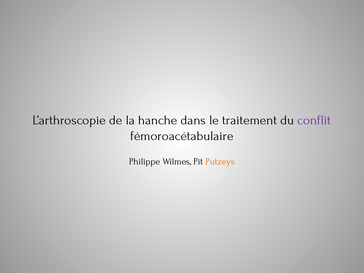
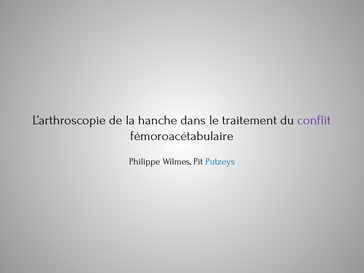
Putzeys colour: orange -> blue (220, 161)
